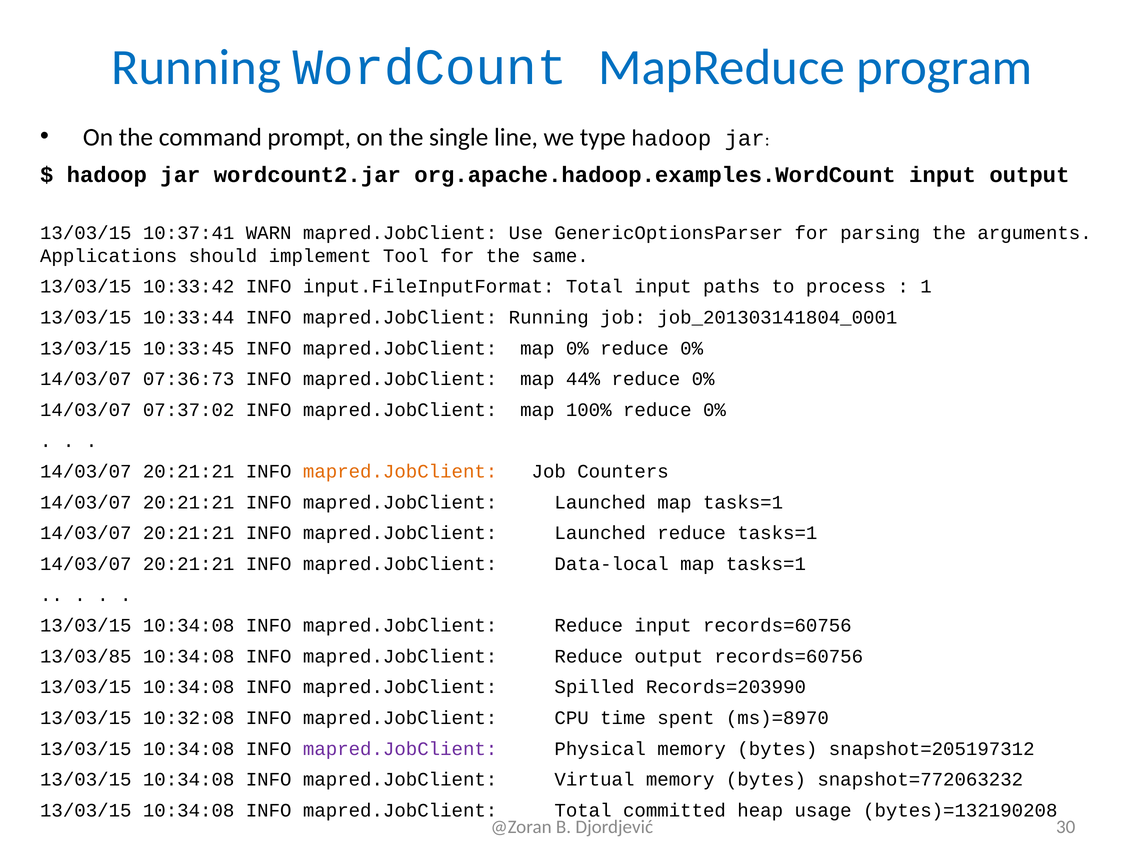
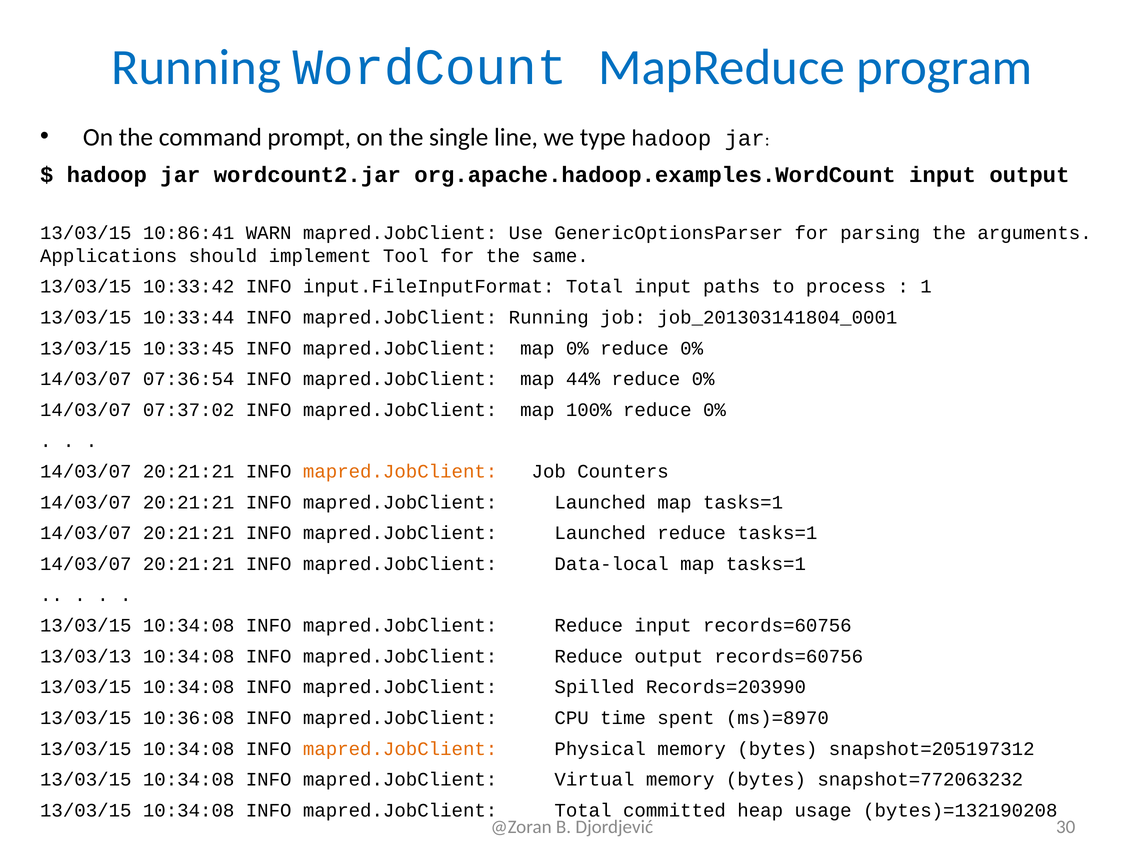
10:37:41: 10:37:41 -> 10:86:41 (189, 233)
07:36:73: 07:36:73 -> 07:36:54 (189, 379)
13/03/85: 13/03/85 -> 13/03/13 (86, 656)
10:32:08: 10:32:08 -> 10:36:08 (189, 718)
mapred.JobClient colour: purple -> orange (400, 749)
